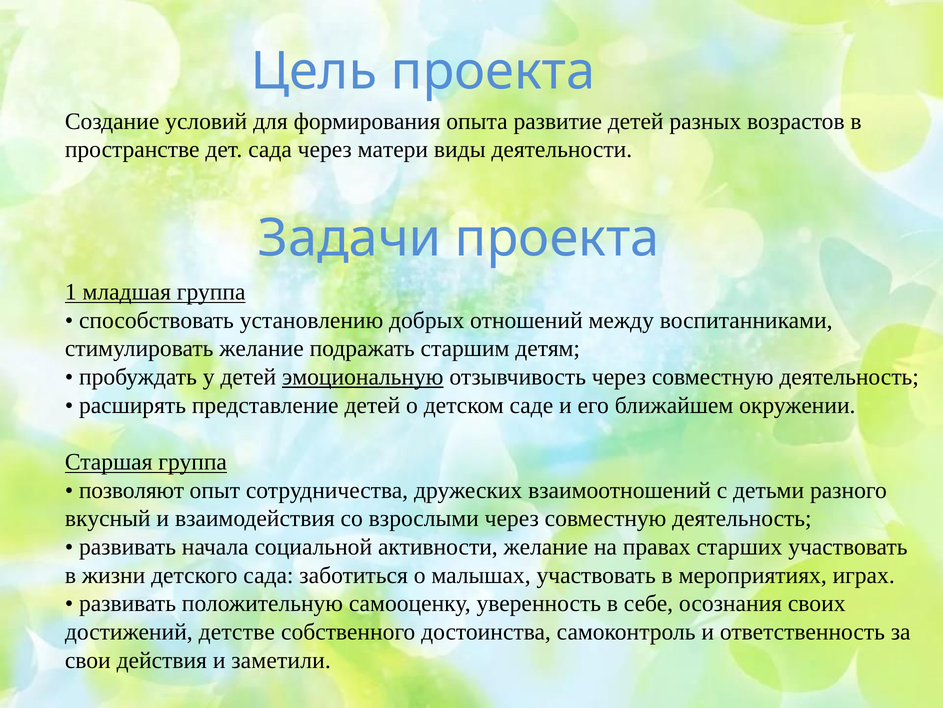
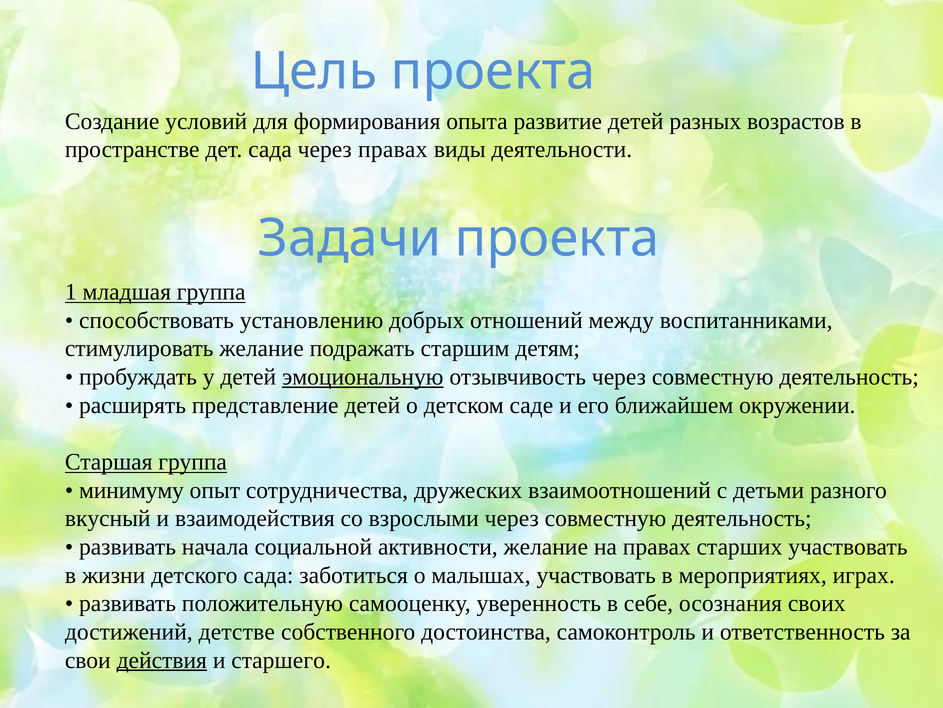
через матери: матери -> правах (393, 149)
позволяют: позволяют -> минимуму (131, 490)
действия underline: none -> present (162, 660)
заметили: заметили -> старшего (281, 660)
